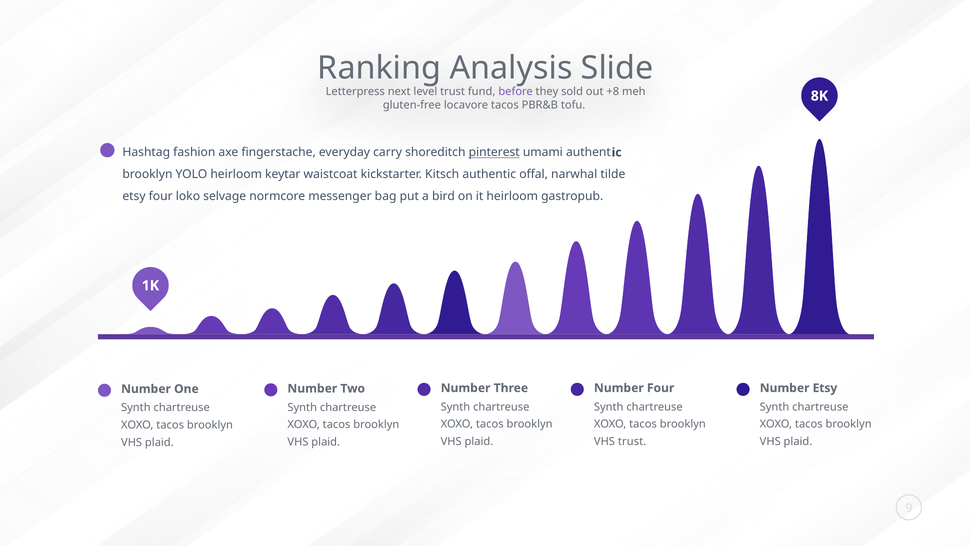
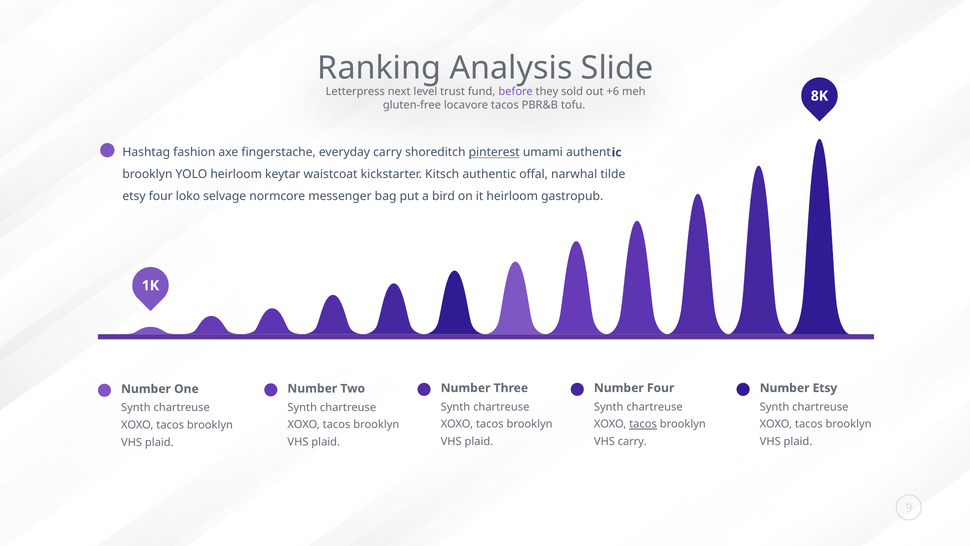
+8: +8 -> +6 (613, 92)
tacos underline: none -> present (643, 424)
VHS trust: trust -> carry (632, 441)
